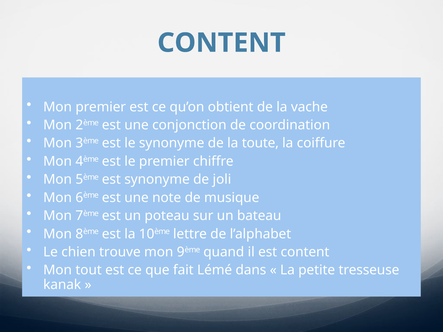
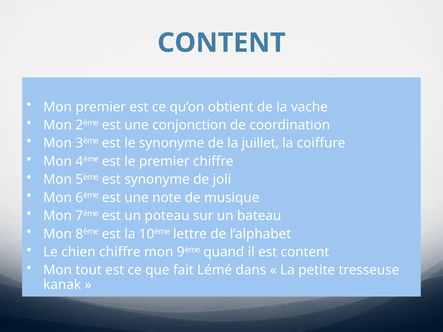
toute: toute -> juillet (260, 143)
chien trouve: trouve -> chiffre (120, 252)
